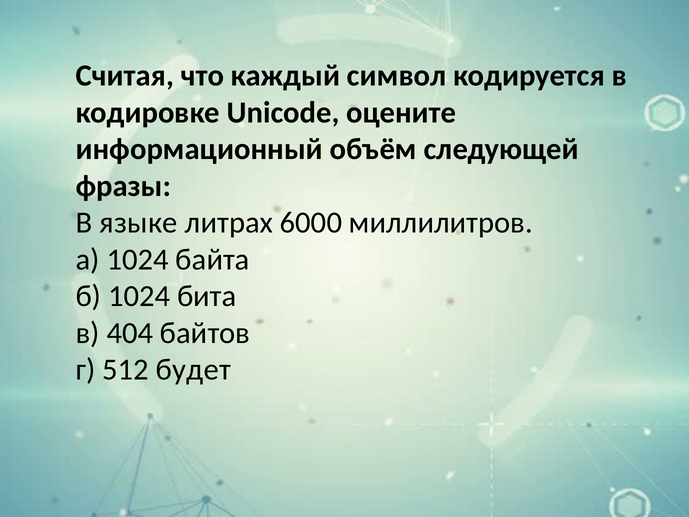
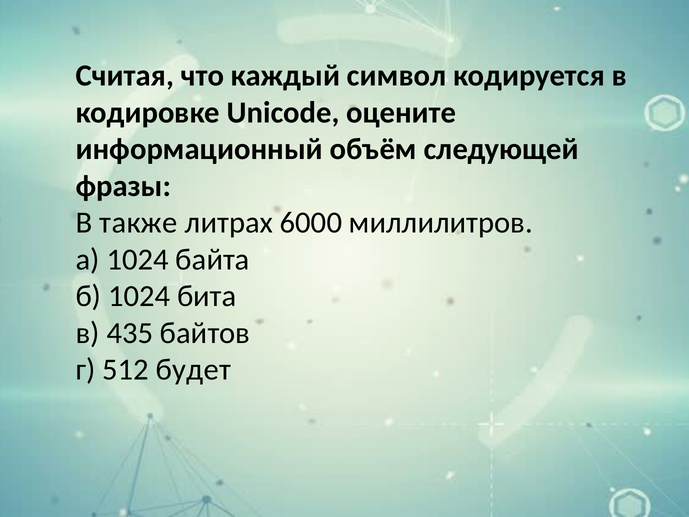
языке: языке -> также (138, 223)
404: 404 -> 435 (130, 333)
